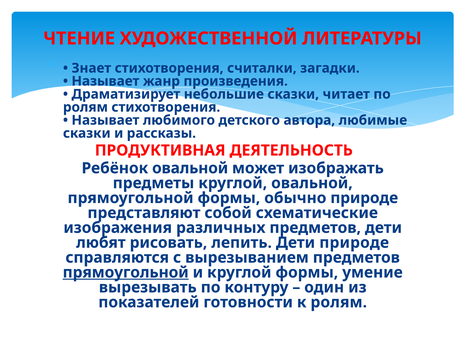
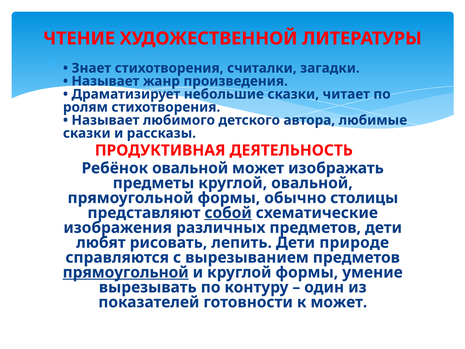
обычно природе: природе -> столицы (364, 198)
собой underline: none -> present (228, 213)
к ролям: ролям -> может (339, 302)
